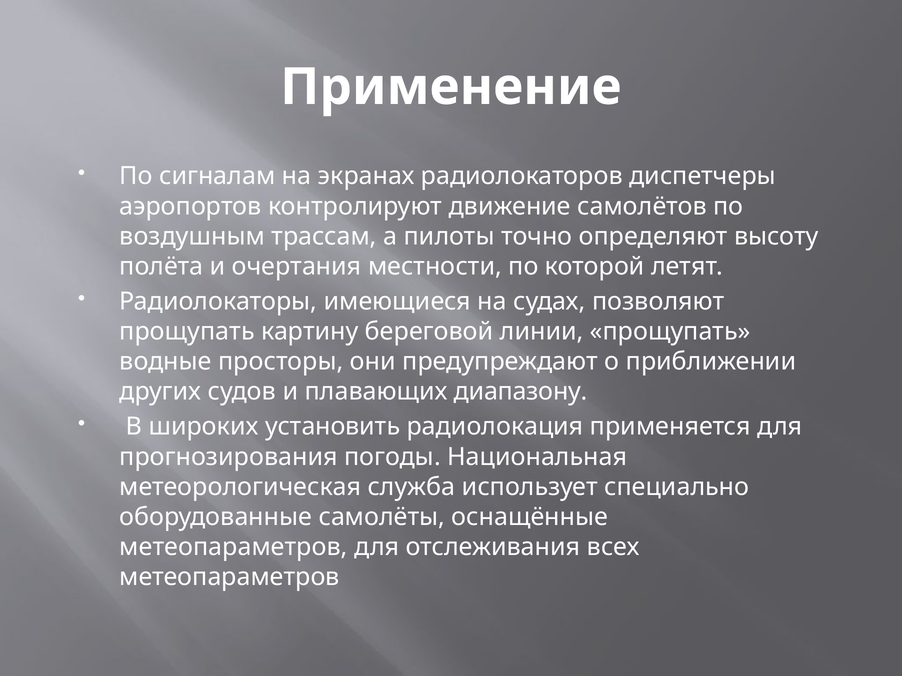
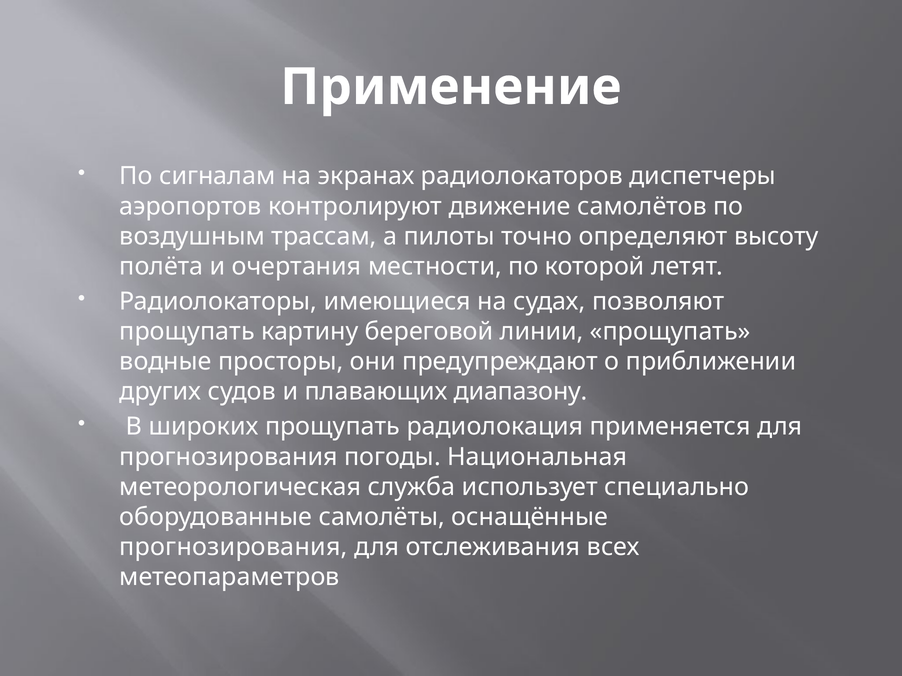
широких установить: установить -> прощупать (333, 427)
метеопараметров: метеопараметров -> прогнозирования (233, 547)
